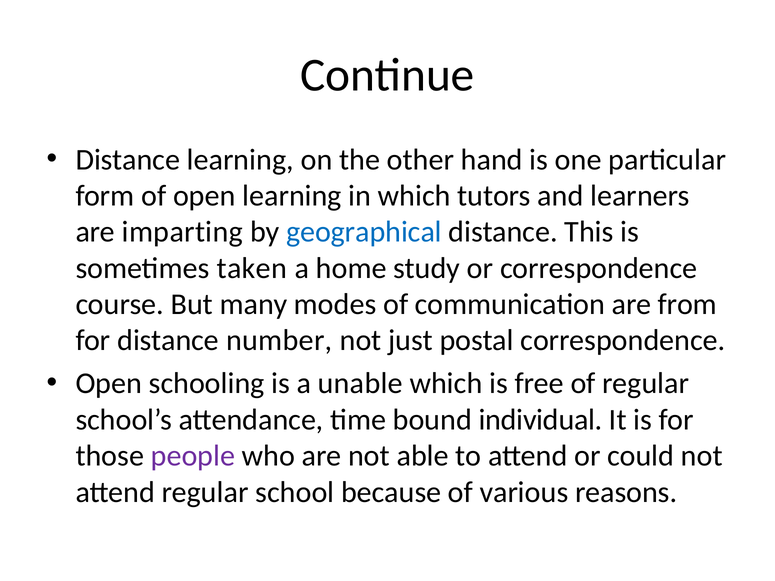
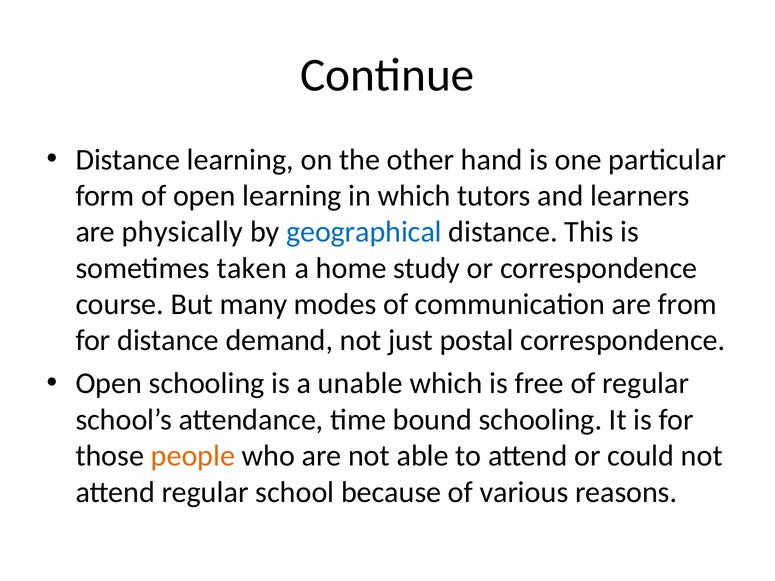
imparting: imparting -> physically (182, 232)
number: number -> demand (279, 341)
bound individual: individual -> schooling (540, 420)
people colour: purple -> orange (193, 456)
